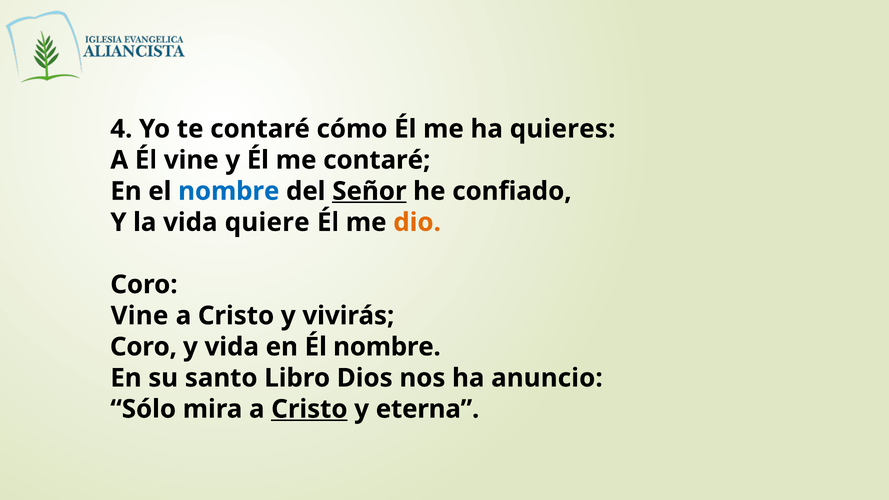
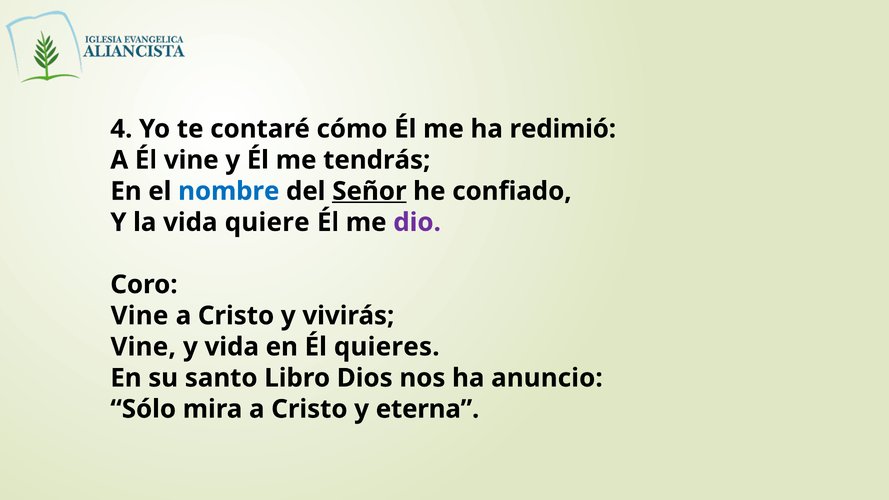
quieres: quieres -> redimió (563, 129)
me contaré: contaré -> tendrás (377, 160)
dio colour: orange -> purple (417, 222)
Coro: Coro -> Vine (143, 347)
Él nombre: nombre -> quieres (387, 347)
Cristo underline: present -> none (309, 409)
